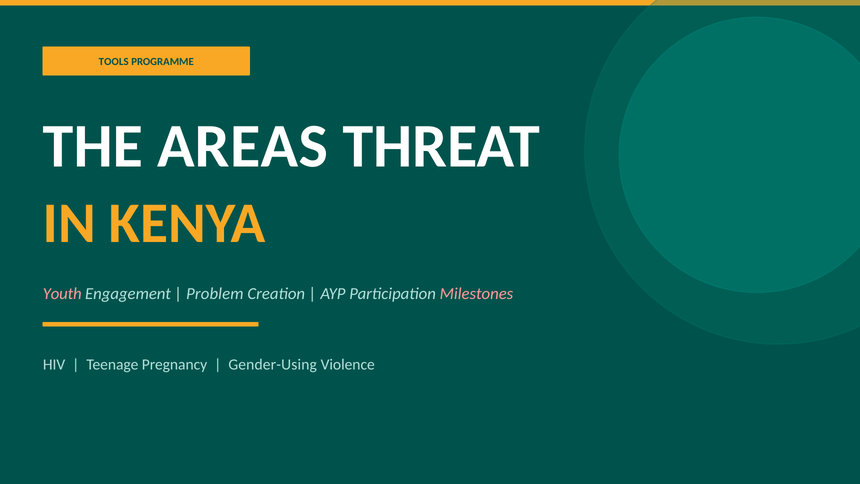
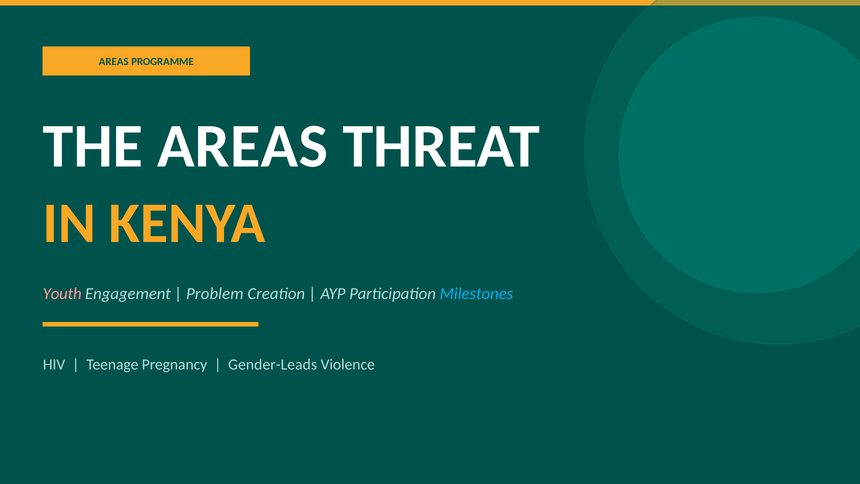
TOOLS: TOOLS -> AREAS (114, 62)
Milestones colour: pink -> light blue (476, 294)
Gender-Using: Gender-Using -> Gender-Leads (273, 364)
